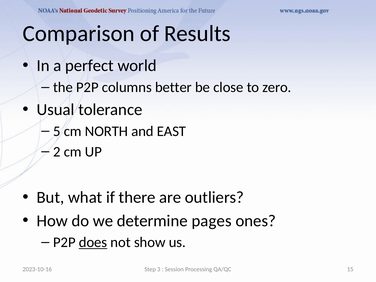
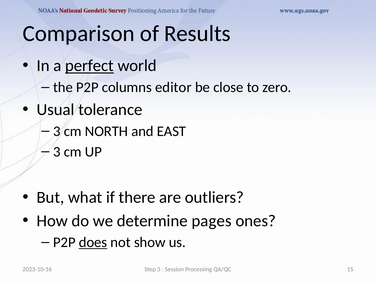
perfect underline: none -> present (89, 66)
better: better -> editor (173, 87)
5: 5 -> 3 (57, 131)
2: 2 -> 3 (57, 152)
